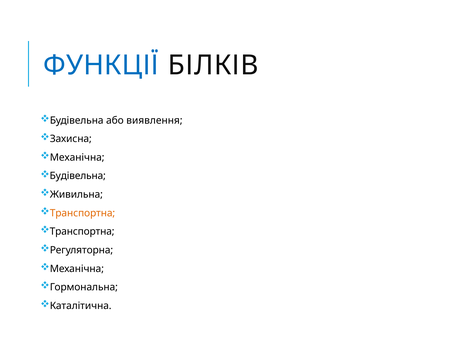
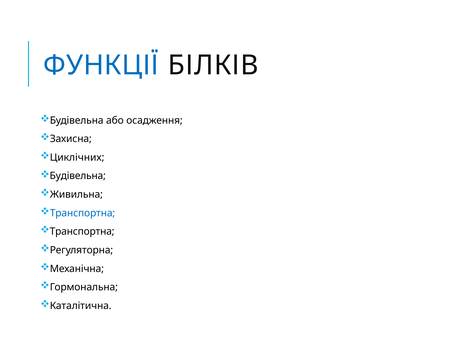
виявлення: виявлення -> осадження (154, 120)
Механічна: Механічна -> Циклічних (77, 157)
Транспортна colour: orange -> blue (83, 213)
